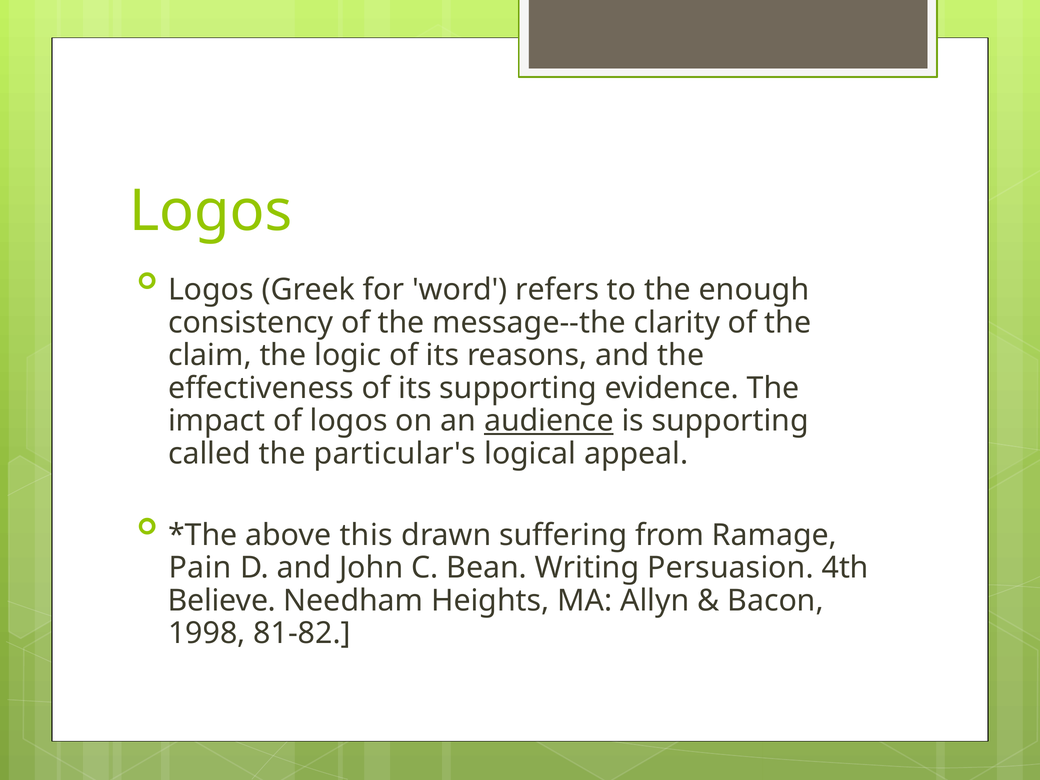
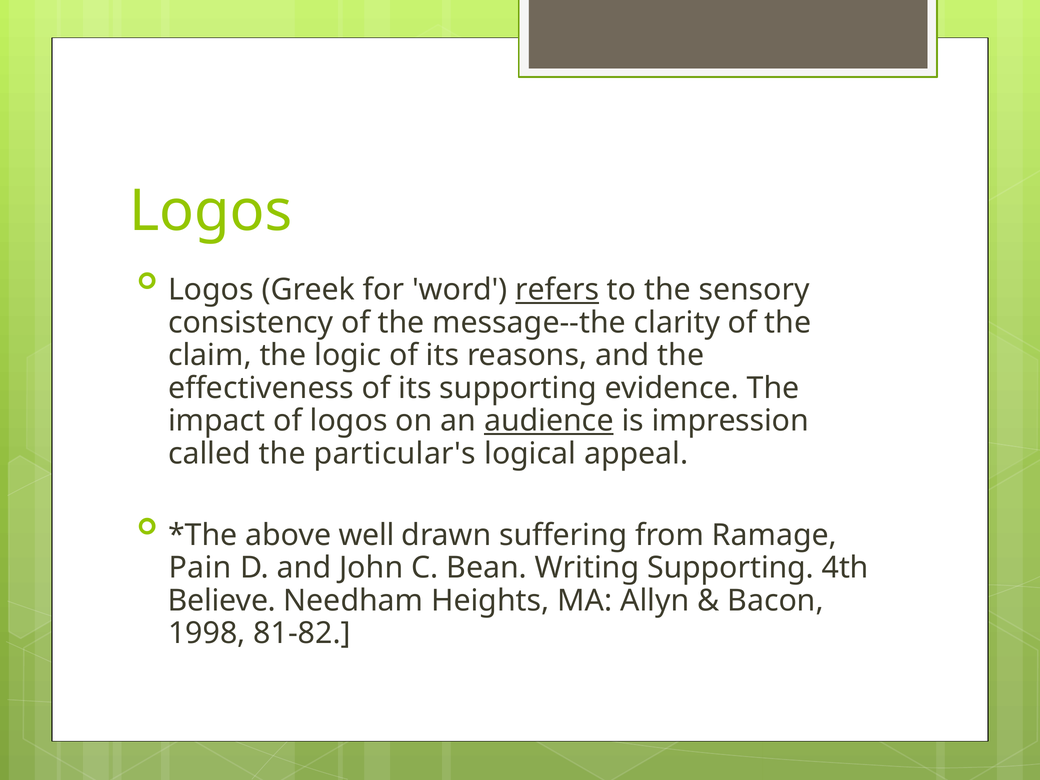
refers underline: none -> present (557, 290)
enough: enough -> sensory (754, 290)
is supporting: supporting -> impression (730, 421)
this: this -> well (367, 535)
Writing Persuasion: Persuasion -> Supporting (731, 568)
